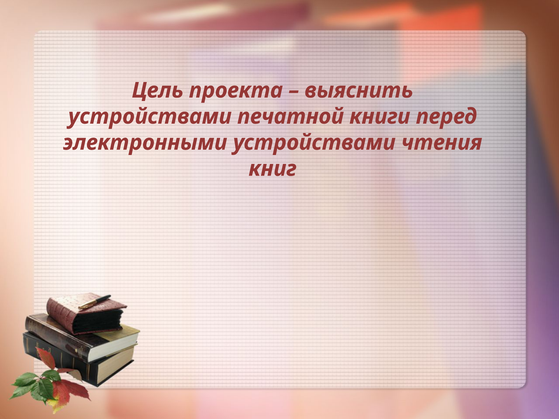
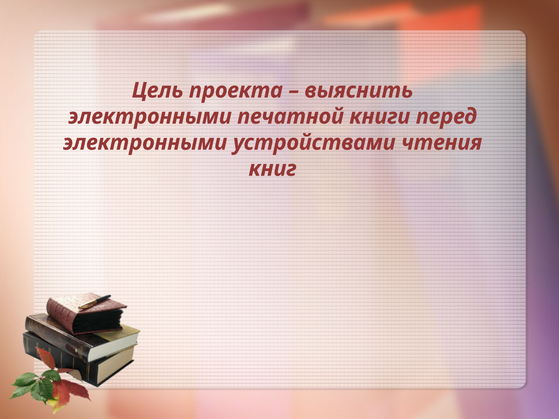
устройствами: устройствами -> электронными (150, 117)
